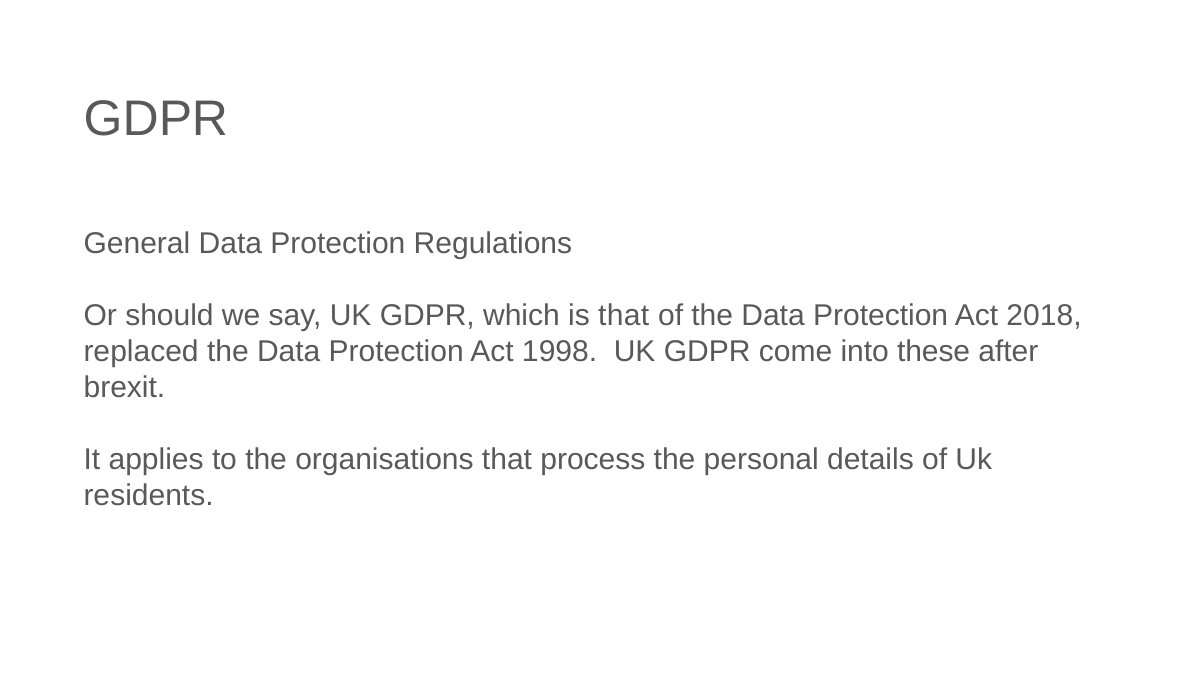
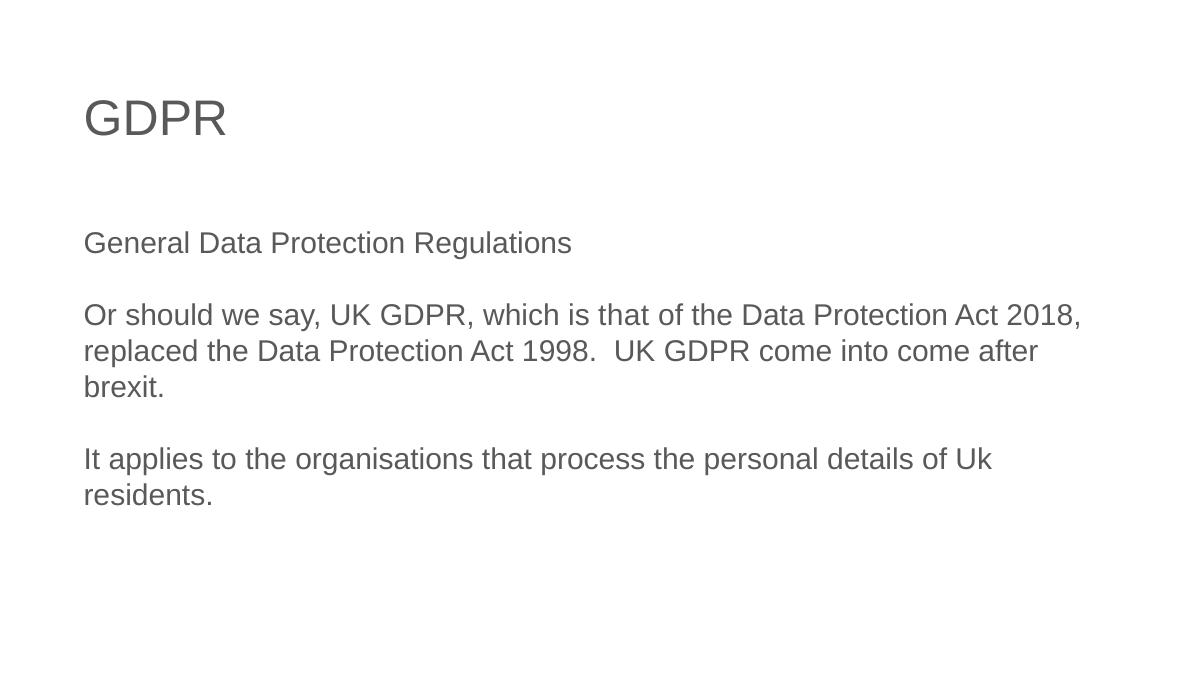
into these: these -> come (934, 352)
